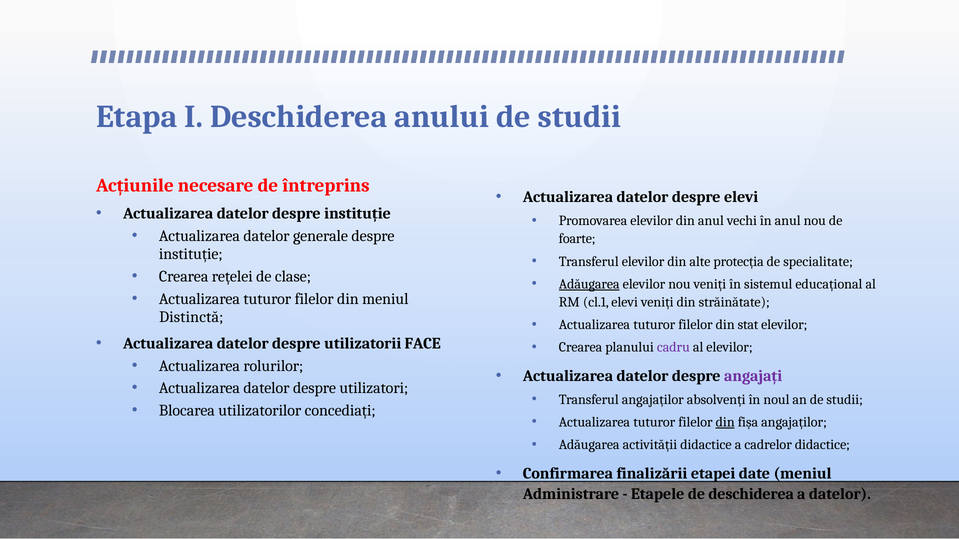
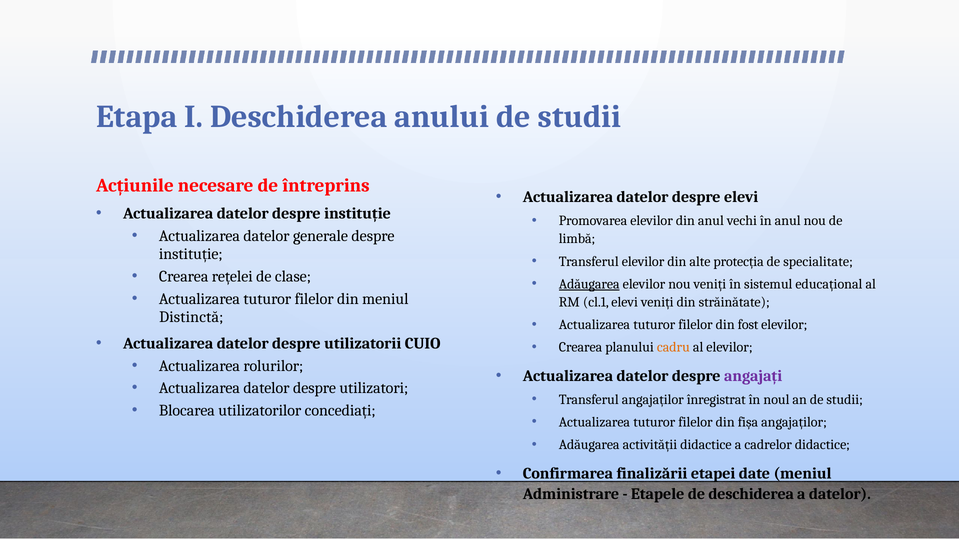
foarte: foarte -> limbă (577, 239)
stat: stat -> fost (748, 325)
FACE: FACE -> CUIO (423, 344)
cadru colour: purple -> orange (673, 348)
absolvenți: absolvenți -> înregistrat (716, 400)
din underline: present -> none (725, 422)
